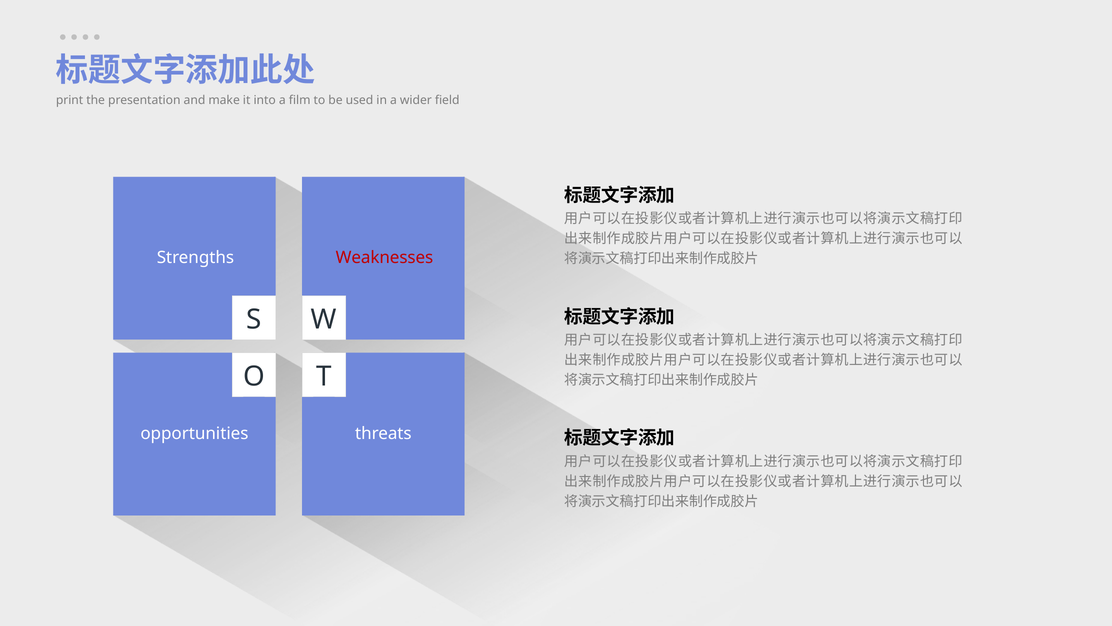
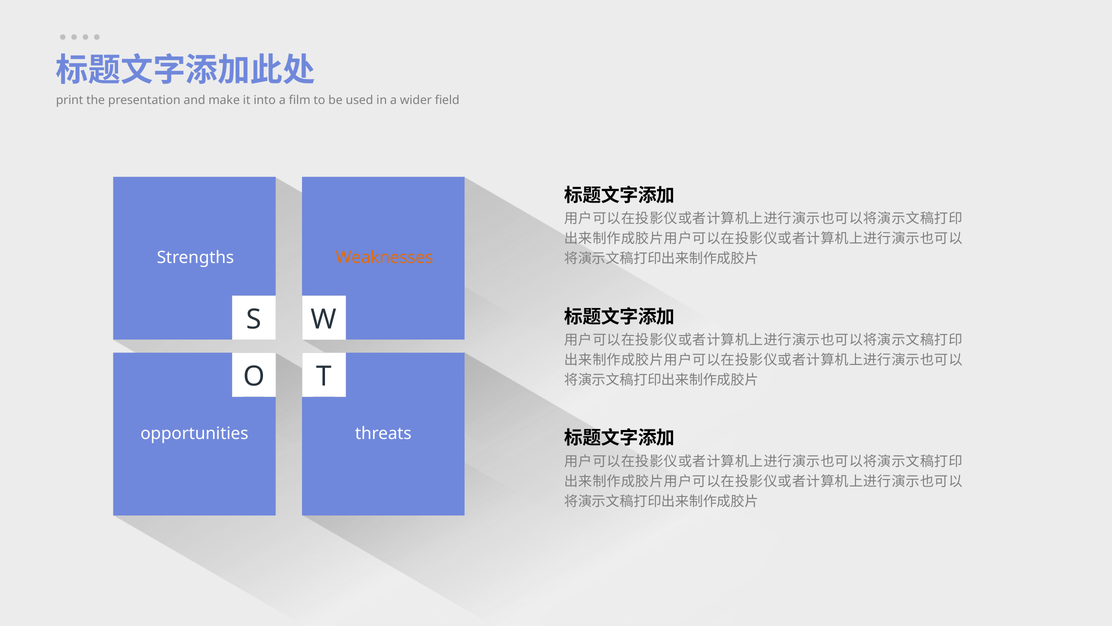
Weaknesses colour: red -> orange (384, 258)
